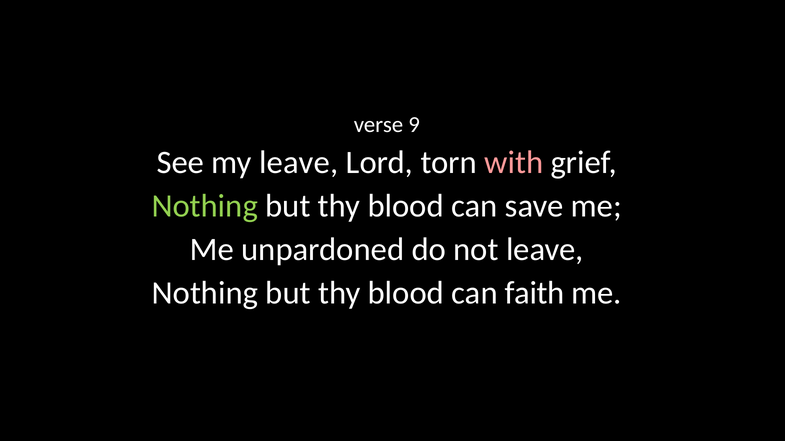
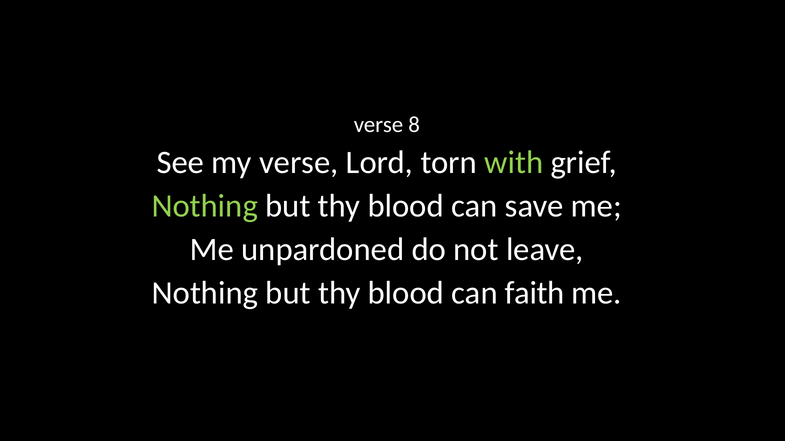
9: 9 -> 8 (414, 125)
my leave: leave -> verse (299, 163)
with colour: pink -> light green (514, 163)
